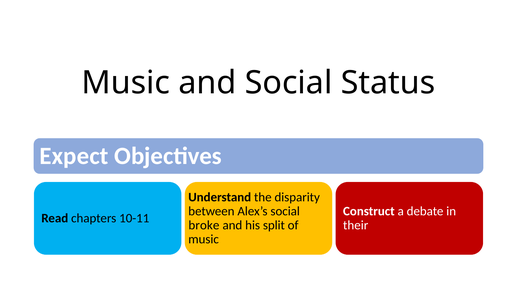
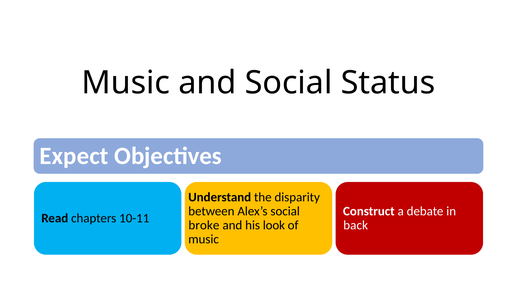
split: split -> look (274, 225)
their: their -> back (356, 225)
